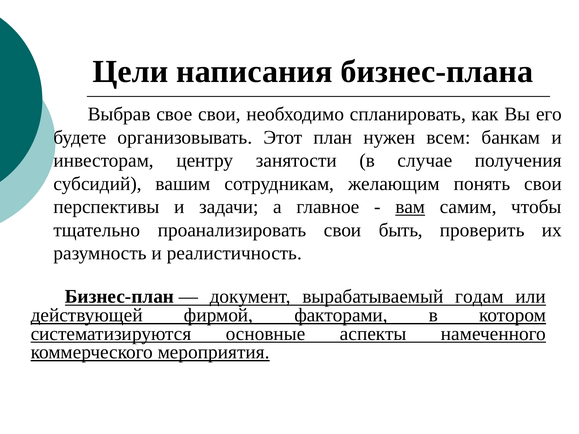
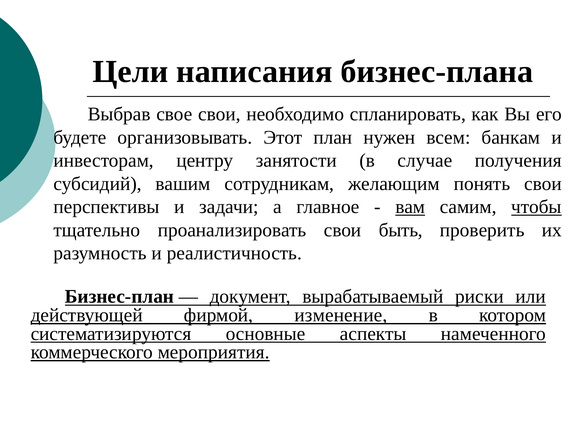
чтобы underline: none -> present (536, 207)
годам: годам -> риски (479, 297)
факторами: факторами -> изменение (341, 315)
